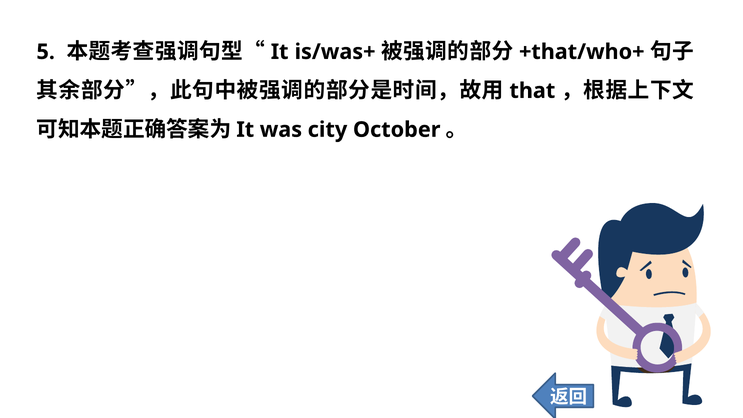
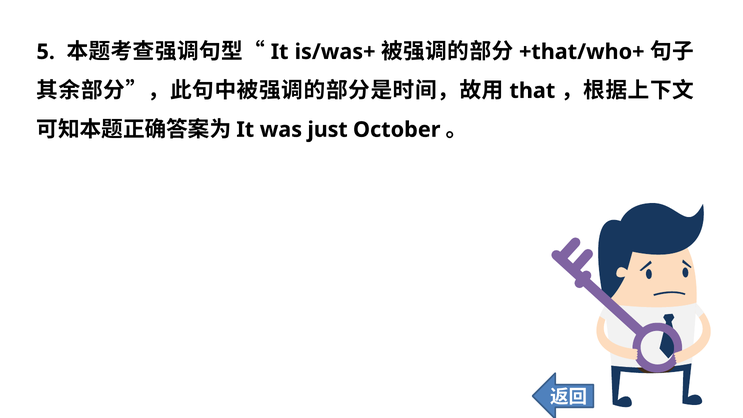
city: city -> just (328, 130)
